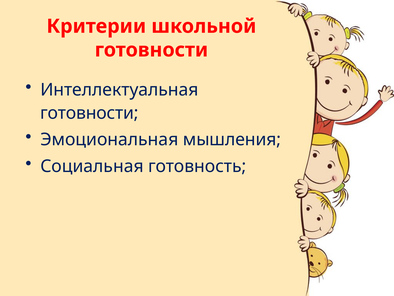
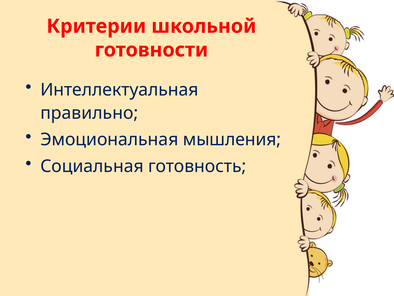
готовности: готовности -> правильно (89, 113)
